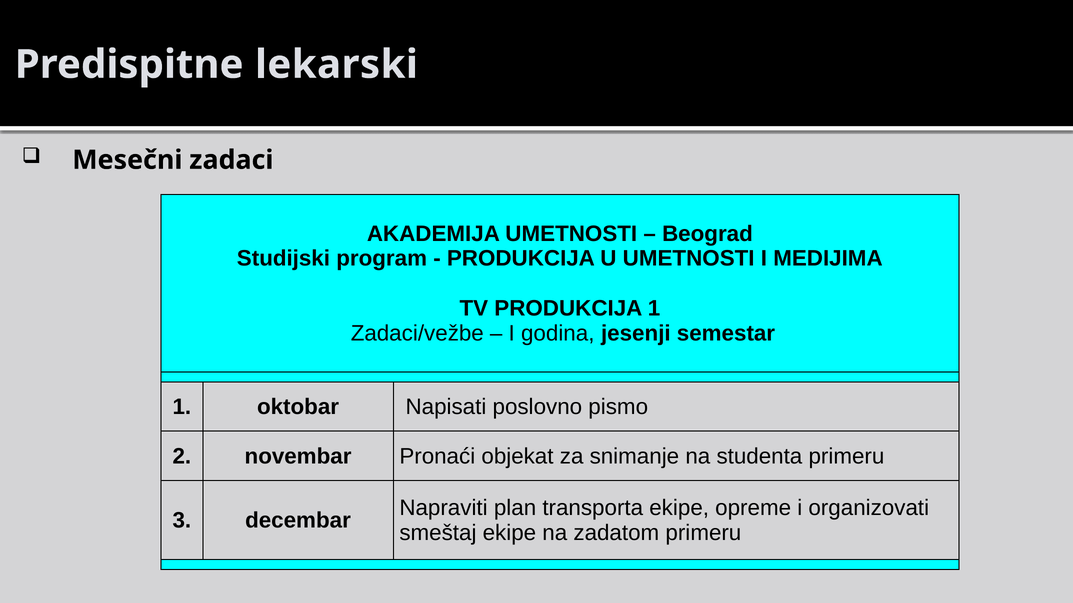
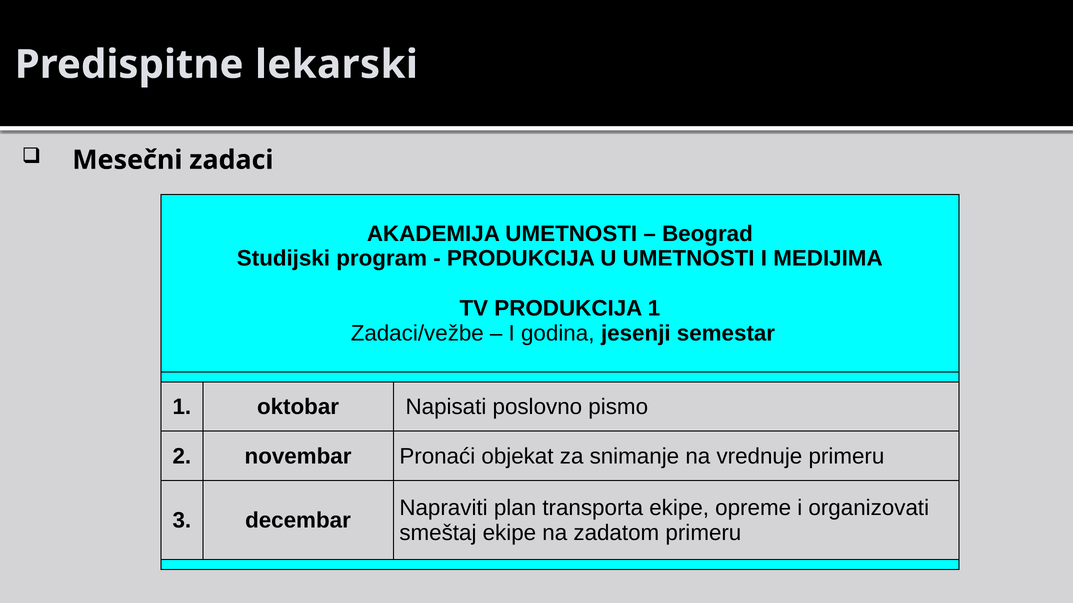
studenta: studenta -> vrednuje (759, 457)
